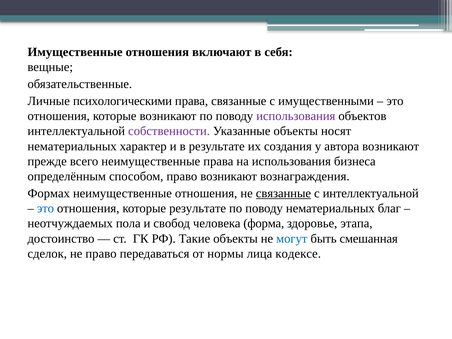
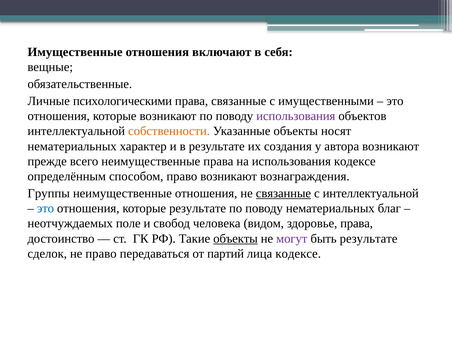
собственности colour: purple -> orange (169, 131)
использования бизнеса: бизнеса -> кодексе (355, 161)
Формах: Формах -> Группы (49, 193)
пола: пола -> поле (128, 223)
форма: форма -> видом (264, 223)
здоровье этапа: этапа -> права (357, 223)
объекты underline: none -> present (236, 239)
могут colour: blue -> purple (292, 239)
быть смешанная: смешанная -> результате (369, 239)
нормы: нормы -> партий (226, 254)
